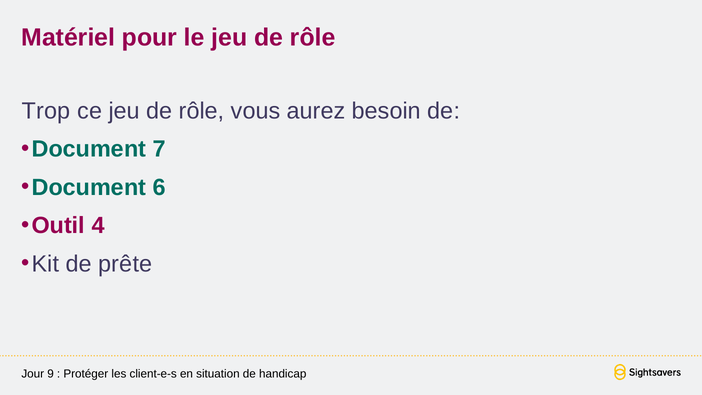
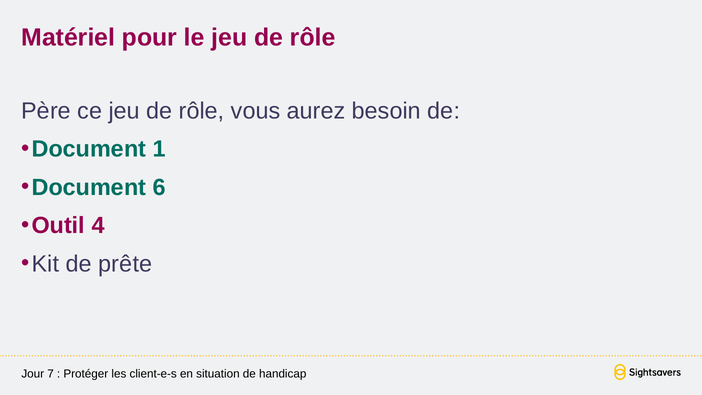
Trop: Trop -> Père (46, 111)
7: 7 -> 1 (159, 149)
9: 9 -> 7 (51, 374)
